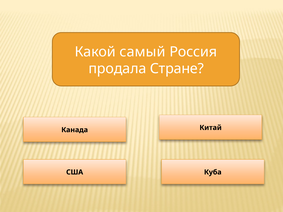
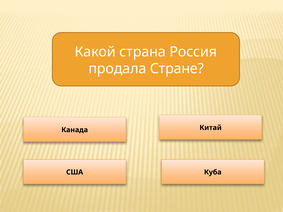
самый: самый -> страна (143, 52)
